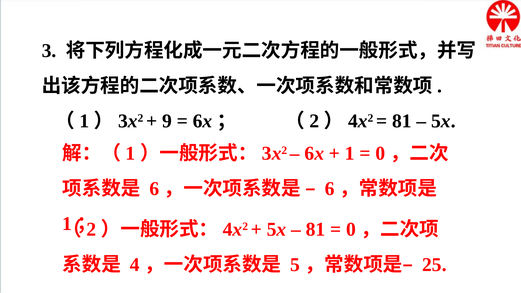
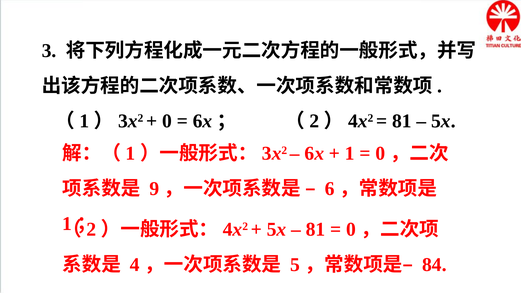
9: 9 -> 0 (167, 121)
6: 6 -> 9 (154, 189)
25: 25 -> 84 (434, 265)
